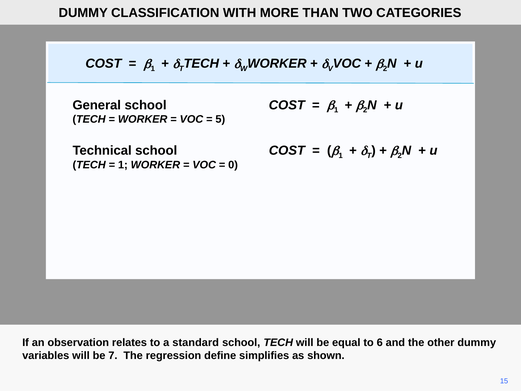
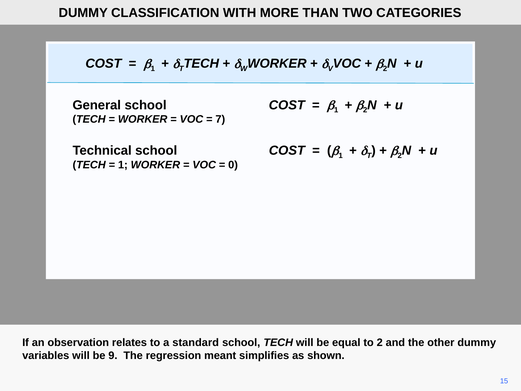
5: 5 -> 7 (220, 119)
to 6: 6 -> 2 (380, 342)
7: 7 -> 9 (113, 355)
define: define -> meant (220, 355)
